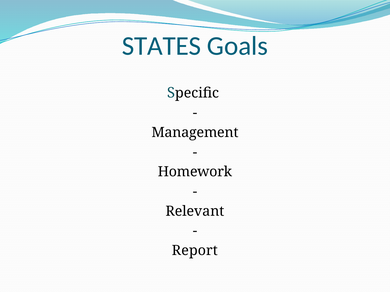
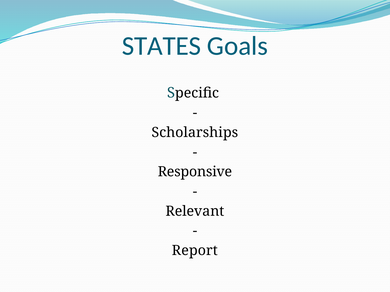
Management: Management -> Scholarships (195, 133)
Homework: Homework -> Responsive (195, 172)
